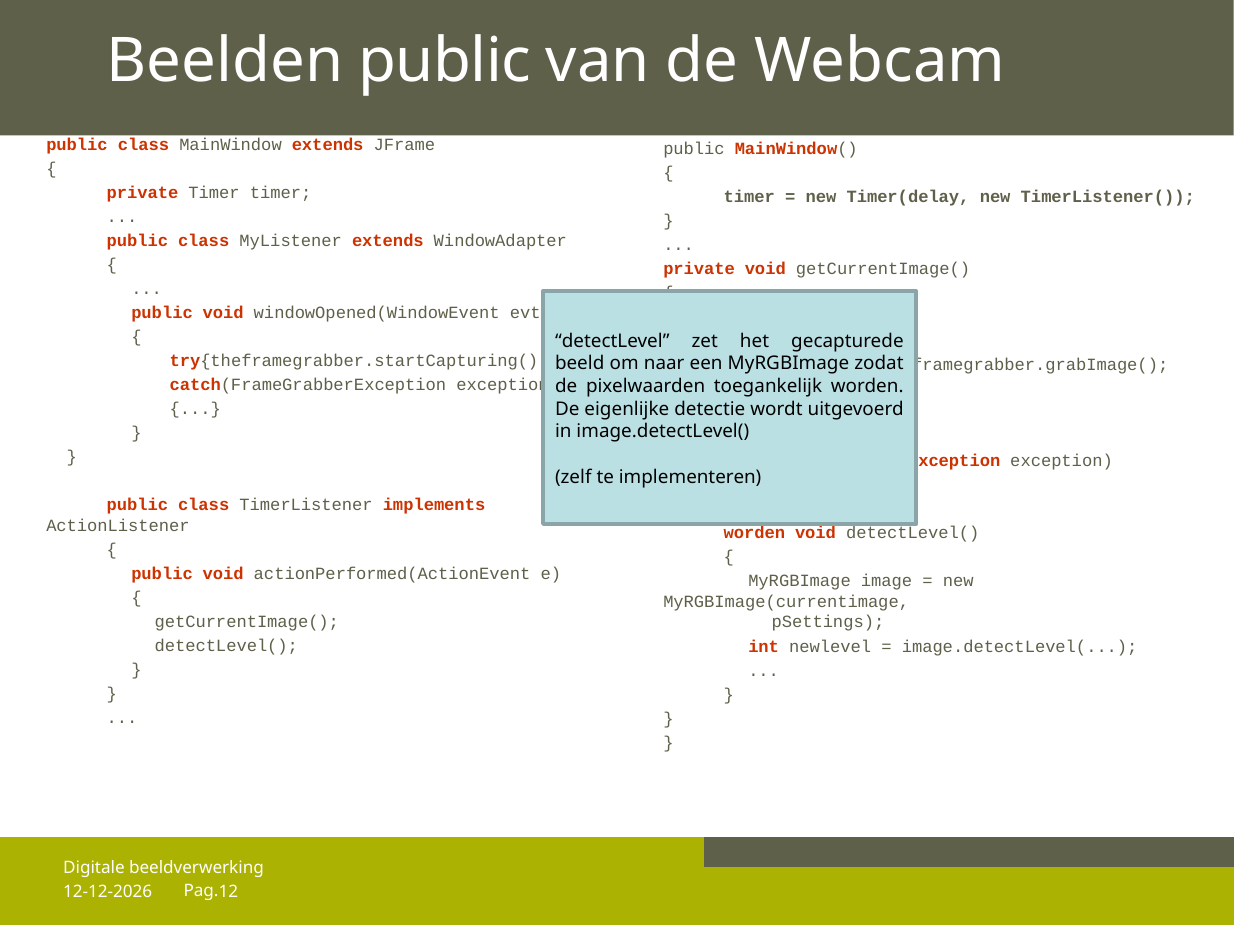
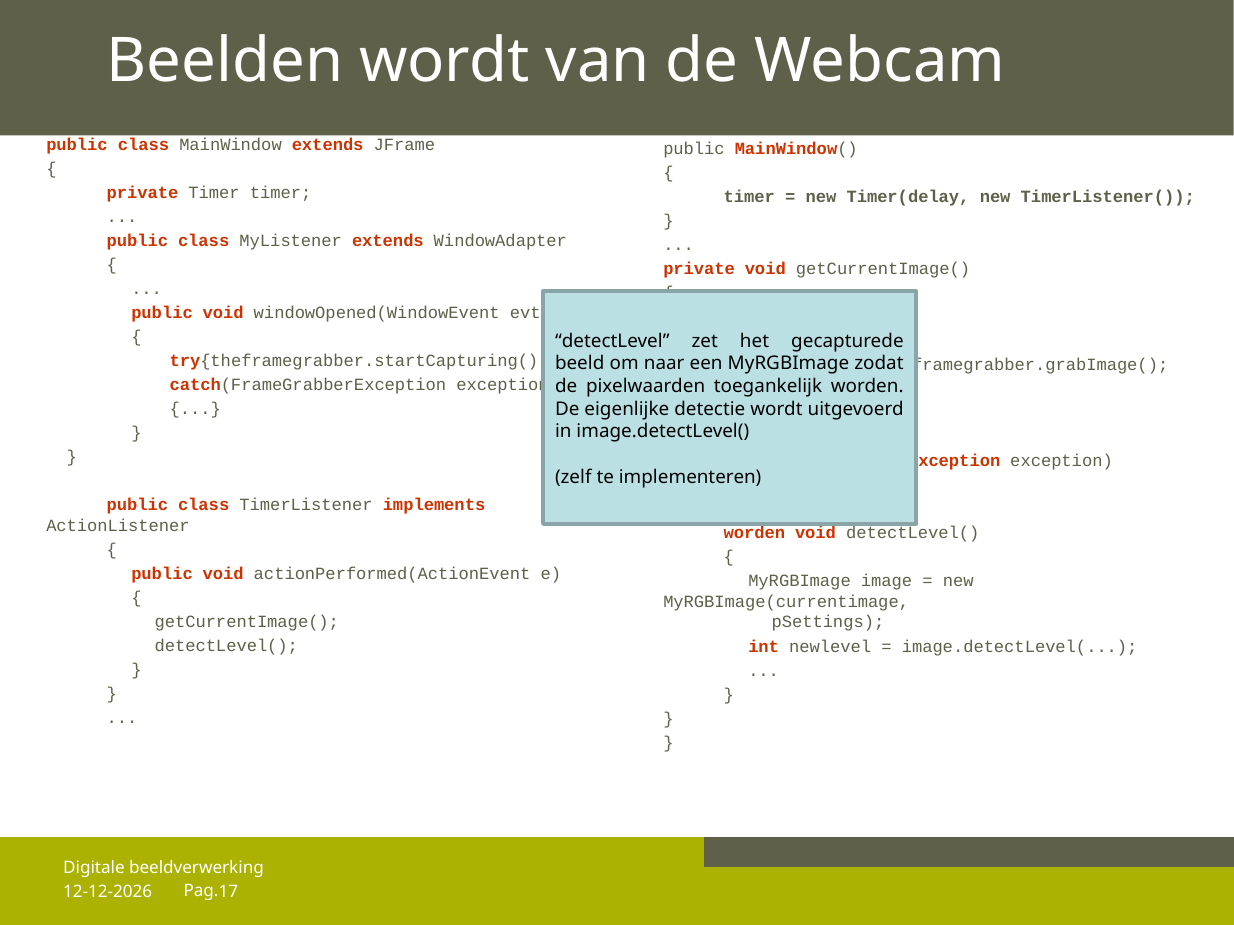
Beelden public: public -> wordt (445, 61)
12: 12 -> 17 (228, 892)
